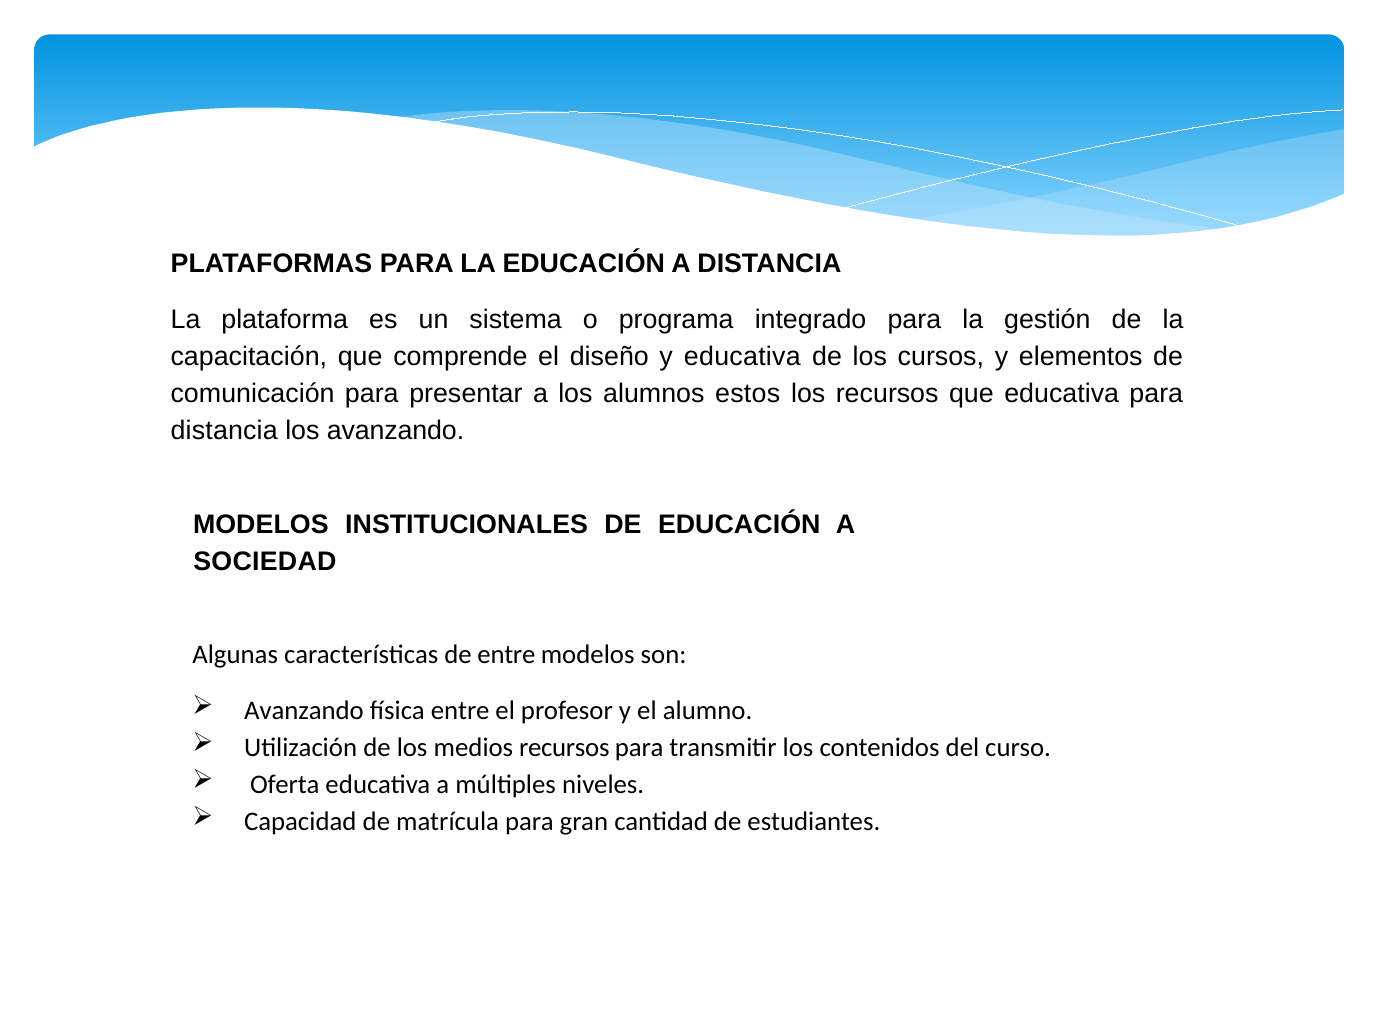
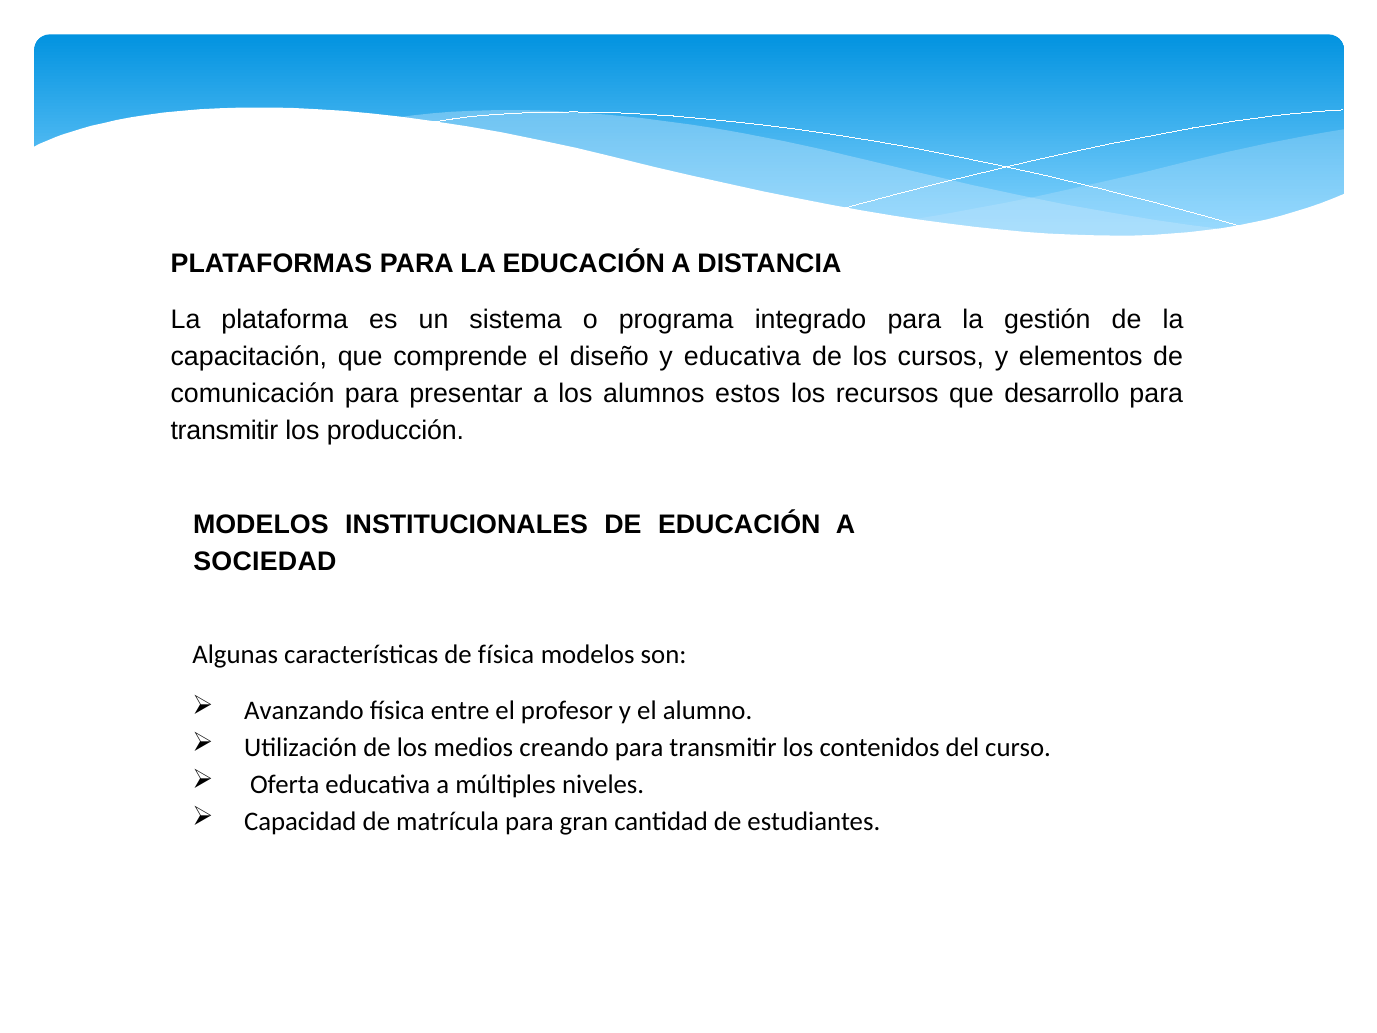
que educativa: educativa -> desarrollo (1062, 394)
distancia: distancia -> transmitir (224, 431)
los avanzando: avanzando -> producción (396, 431)
de entre: entre -> física (506, 654)
medios recursos: recursos -> creando (564, 747)
